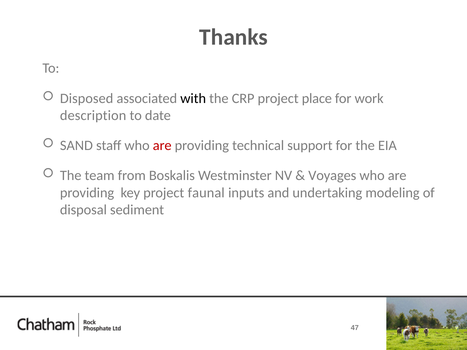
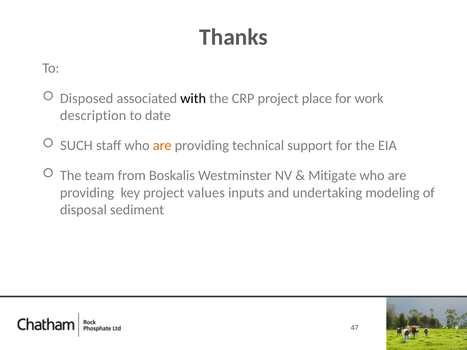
SAND: SAND -> SUCH (76, 146)
are colour: red -> orange (162, 146)
Voyages: Voyages -> Mitigate (332, 176)
faunal: faunal -> values (206, 193)
